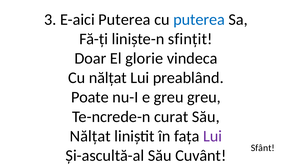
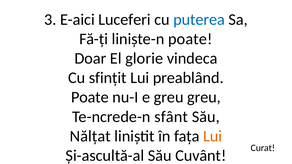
E-aici Puterea: Puterea -> Luceferi (124, 20)
liniște-n sfințit: sfințit -> poate (190, 39)
Cu nălțat: nălțat -> sfințit (108, 78)
curat: curat -> sfânt (171, 117)
Lui colour: purple -> orange (213, 136)
Sfânt: Sfânt -> Curat (263, 148)
